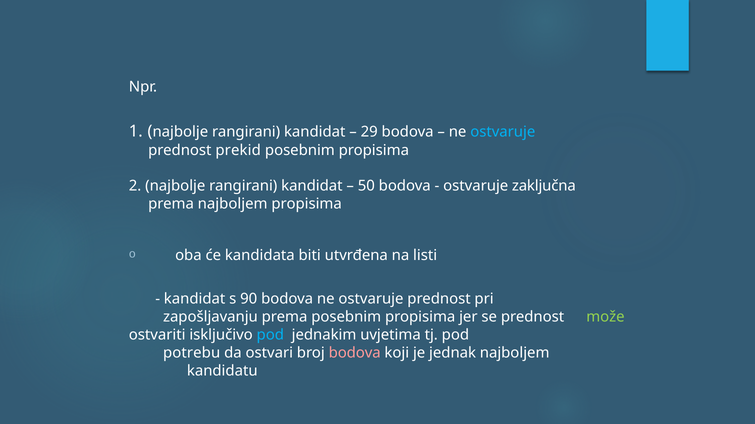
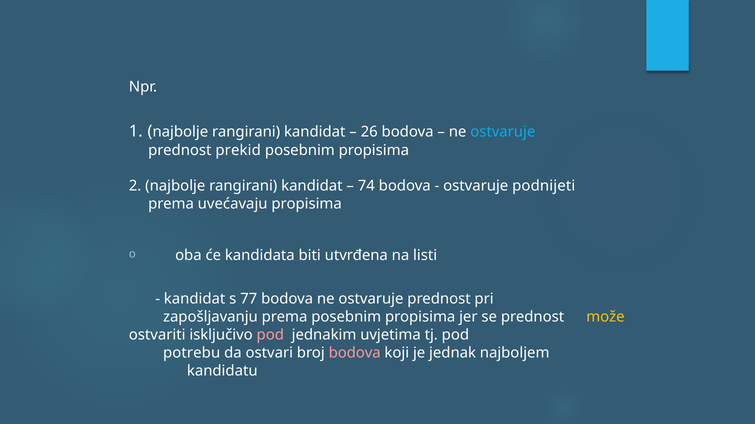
29: 29 -> 26 (369, 132)
50: 50 -> 74 (366, 186)
zaključna: zaključna -> podnijeti (544, 186)
prema najboljem: najboljem -> uvećavaju (233, 204)
90: 90 -> 77 (249, 300)
može colour: light green -> yellow (605, 317)
pod colour: light blue -> pink (270, 335)
